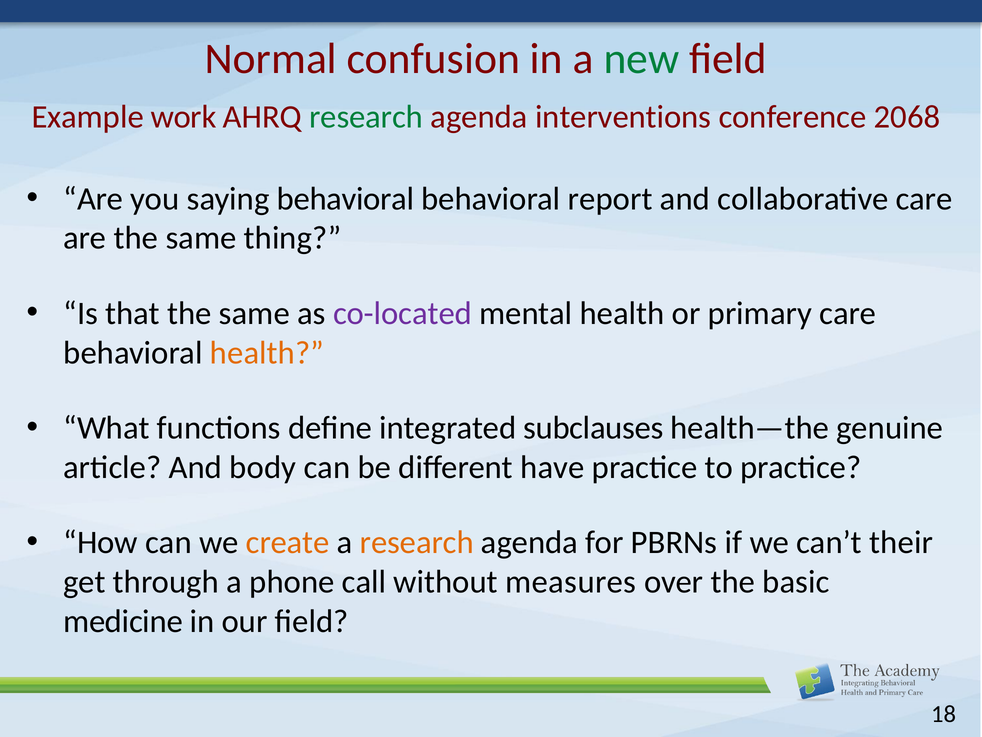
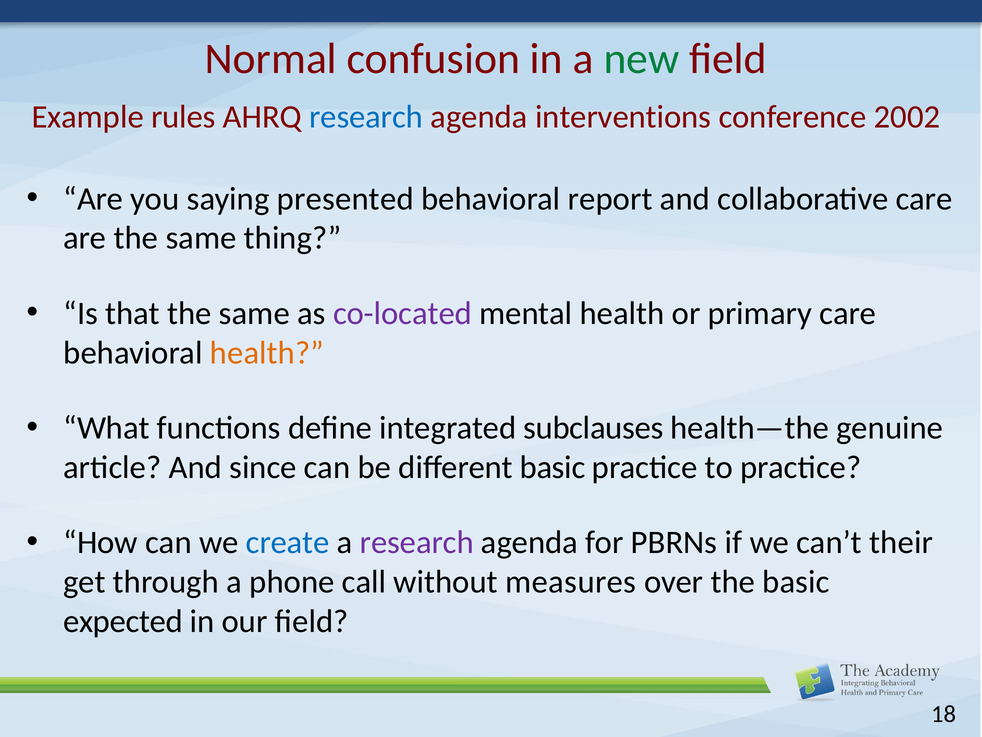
work: work -> rules (183, 117)
research colour: green -> blue (366, 117)
2068: 2068 -> 2002 (907, 117)
saying behavioral: behavioral -> presented (345, 199)
body: body -> since (263, 467)
different have: have -> basic (553, 467)
create colour: orange -> blue (288, 542)
research colour: orange -> purple (417, 542)
medicine: medicine -> expected (123, 621)
